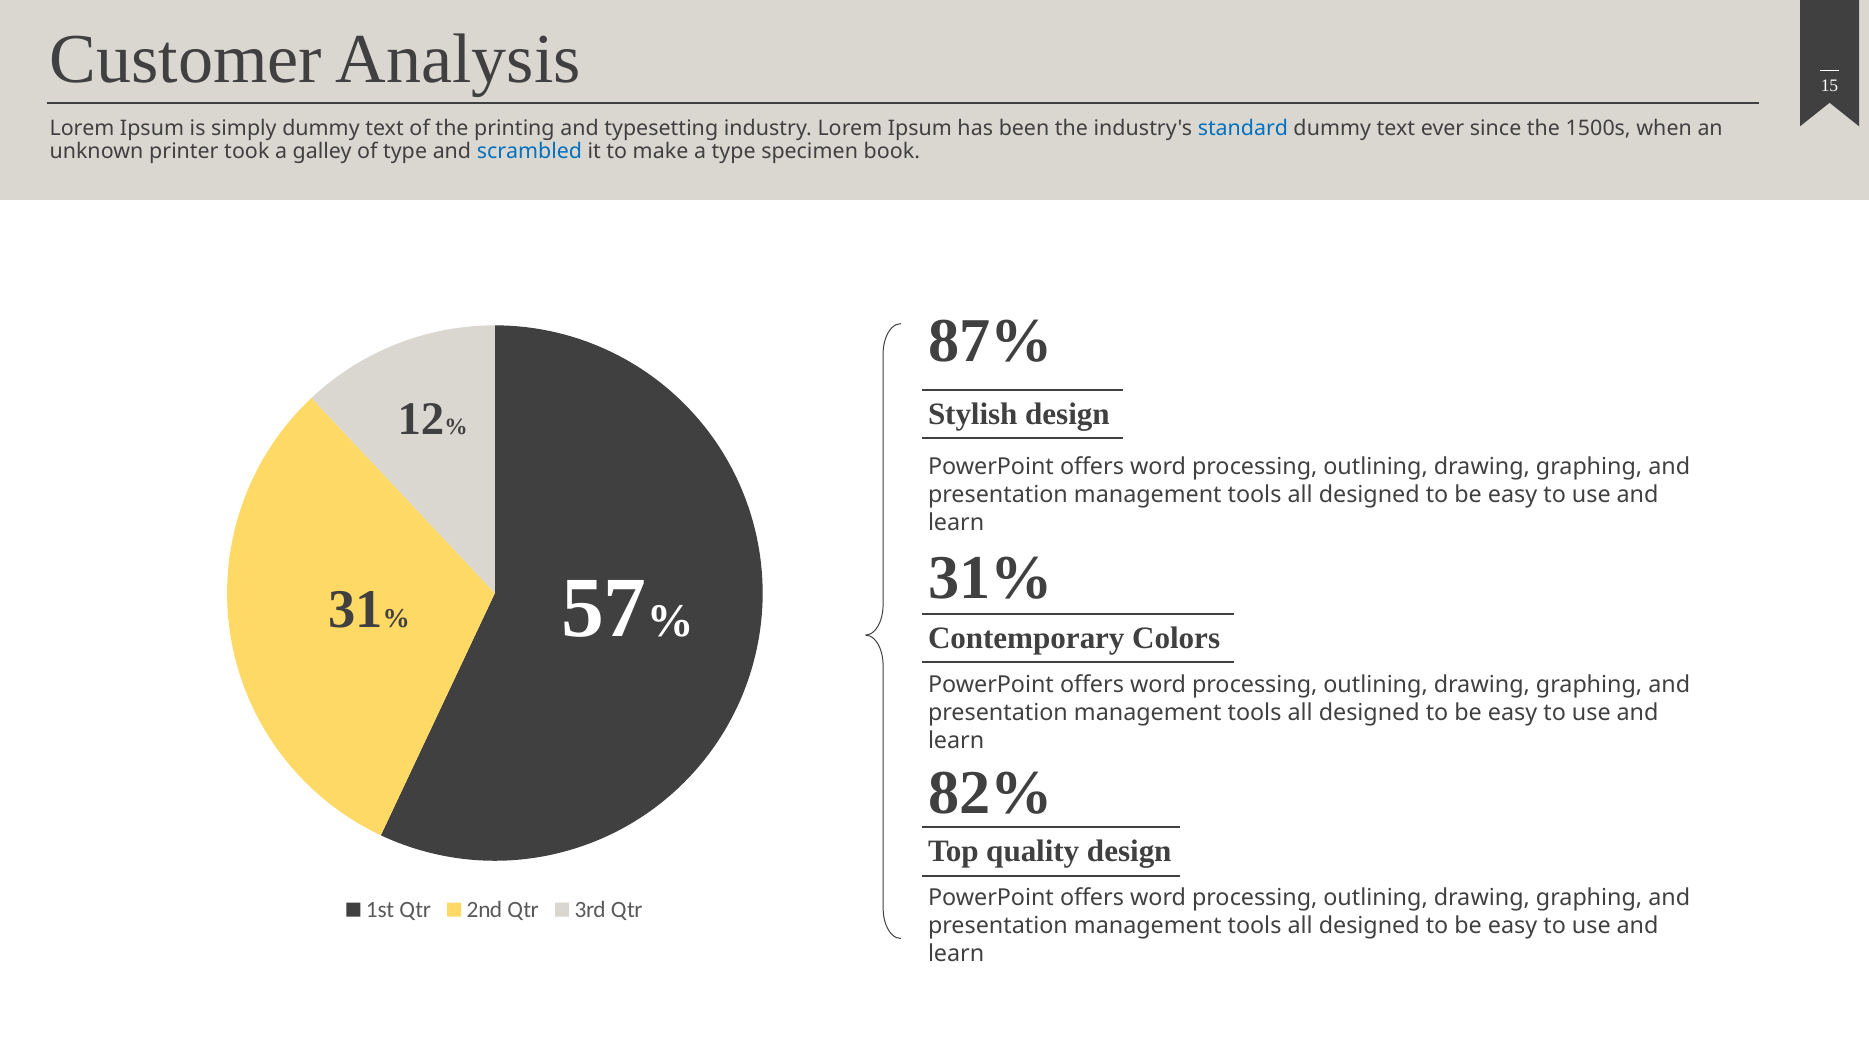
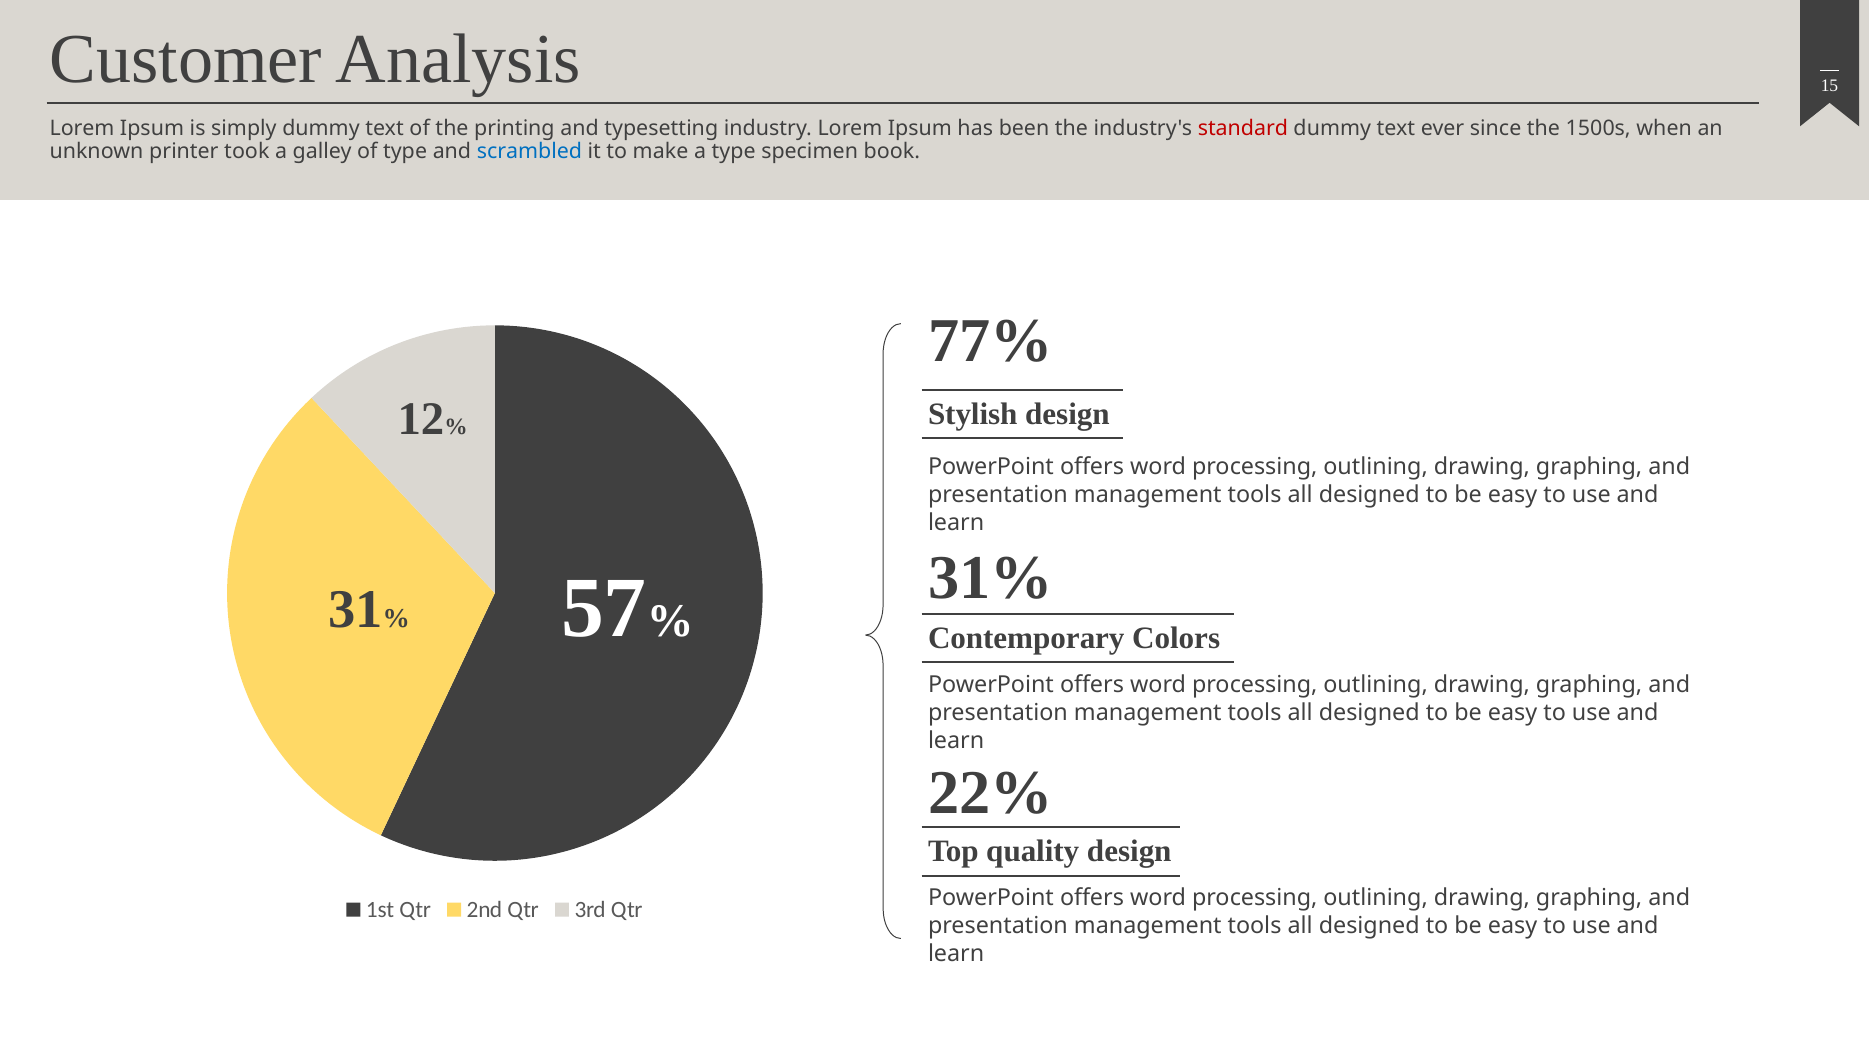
standard colour: blue -> red (1243, 128)
87%: 87% -> 77% (990, 341)
82%: 82% -> 22% (990, 793)
